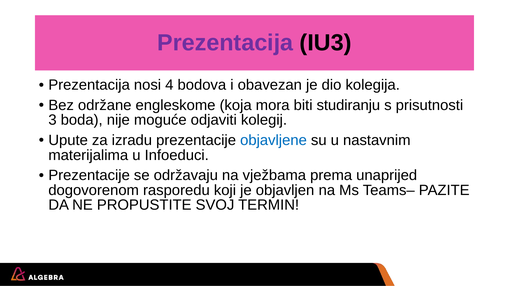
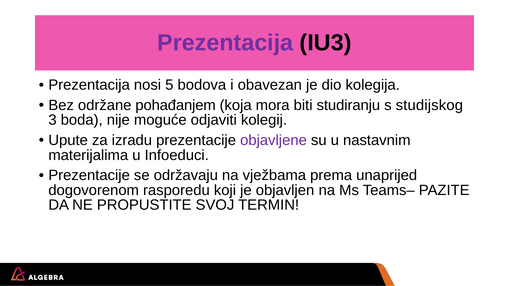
4: 4 -> 5 (169, 85)
engleskome: engleskome -> pohađanjem (176, 105)
prisutnosti: prisutnosti -> studijskog (429, 105)
objavljene colour: blue -> purple (273, 140)
